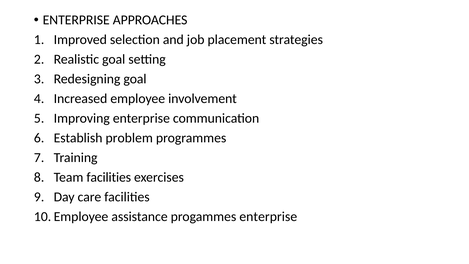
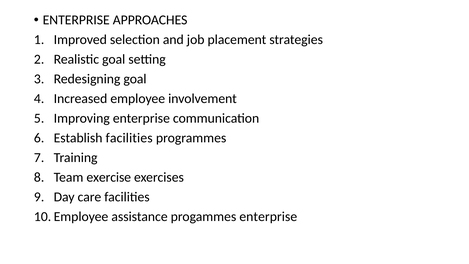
Establish problem: problem -> facilities (129, 138)
Team facilities: facilities -> exercise (109, 177)
